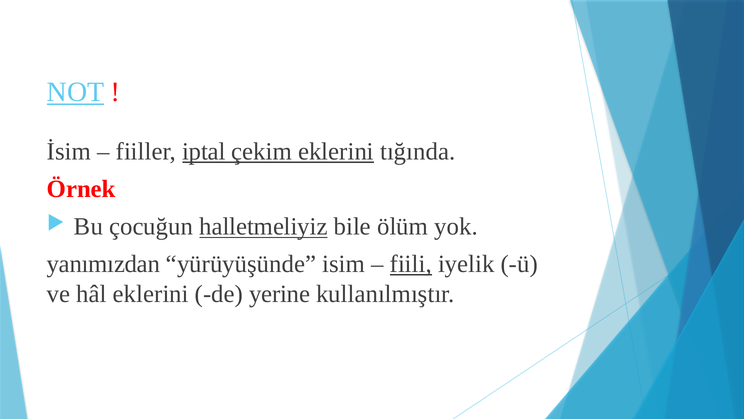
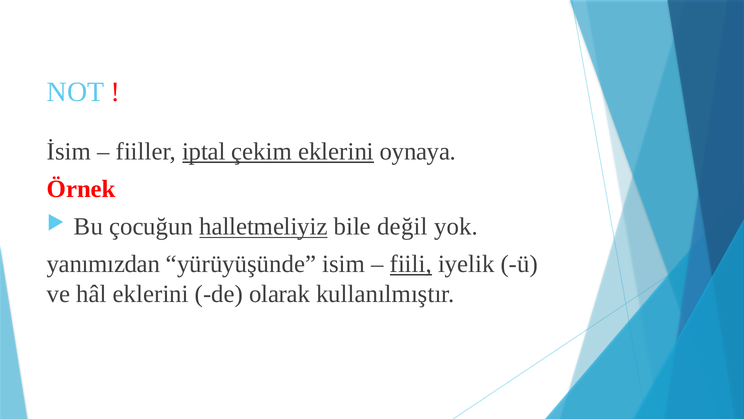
NOT underline: present -> none (76, 92)
tığında: tığında -> oynaya (418, 151)
ölüm: ölüm -> değil (403, 226)
yerine: yerine -> olarak (280, 294)
